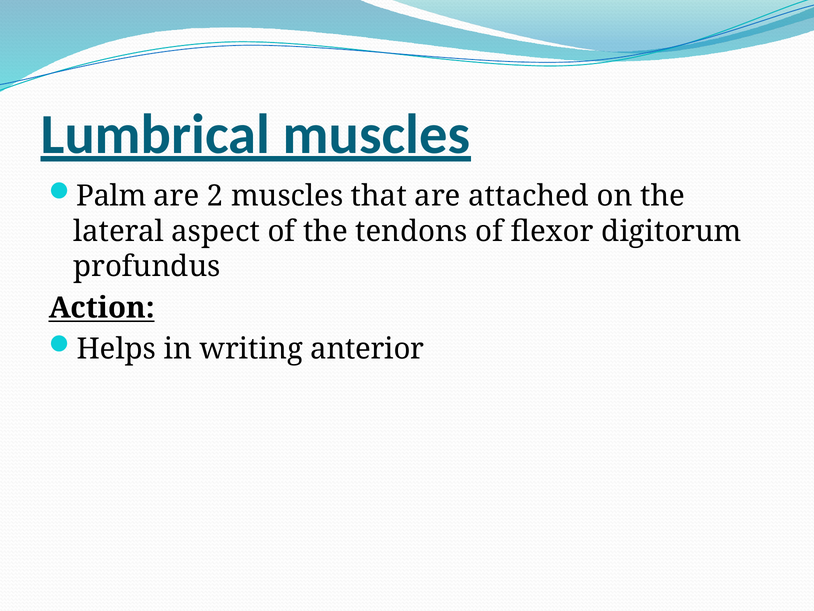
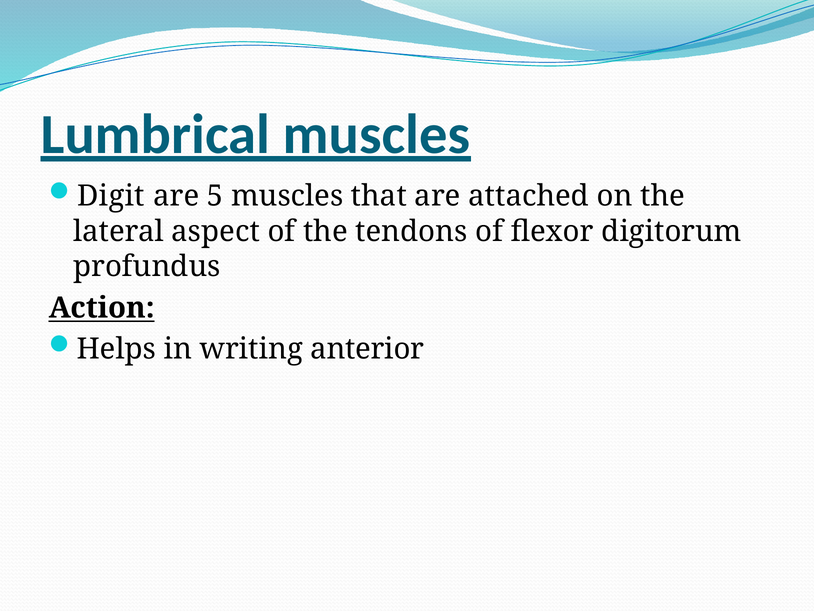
Palm: Palm -> Digit (111, 196)
2: 2 -> 5 (215, 196)
